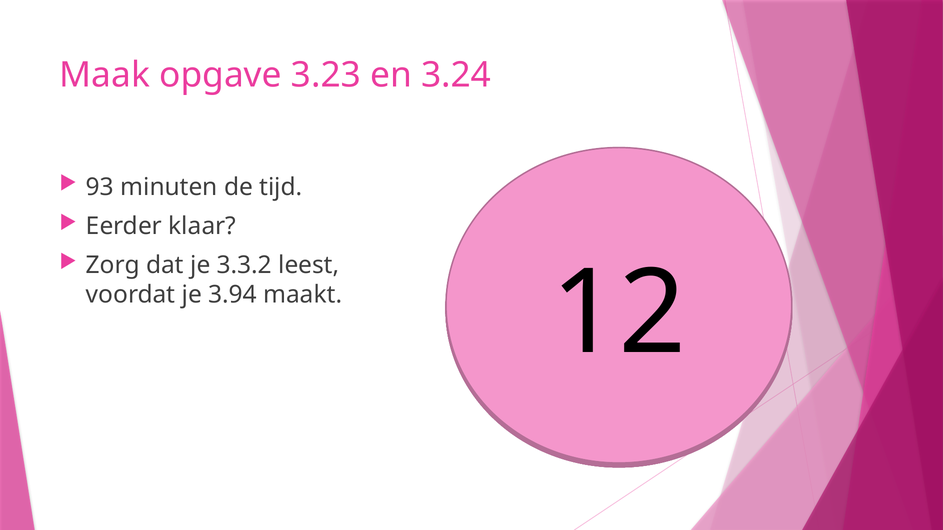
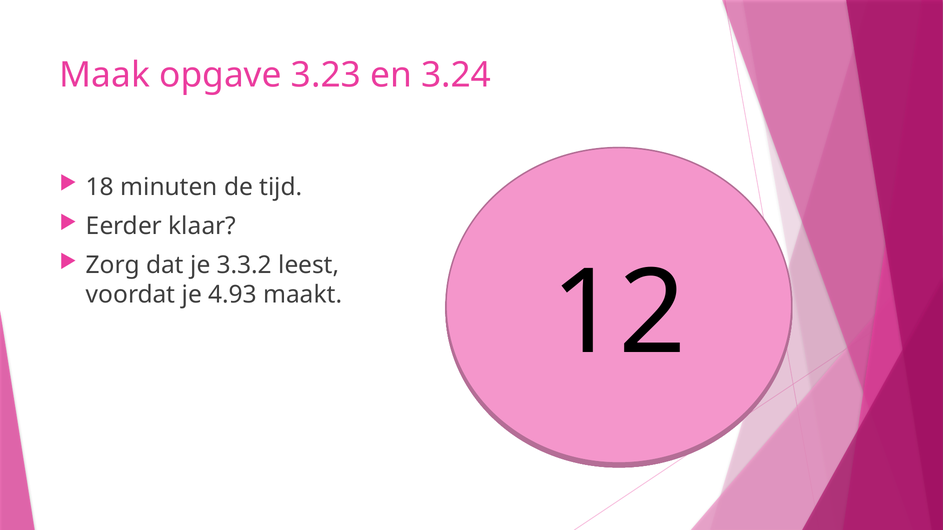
93: 93 -> 18 (100, 187)
3.94: 3.94 -> 4.93 (233, 295)
